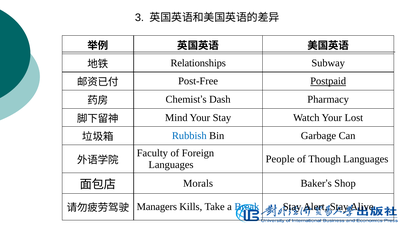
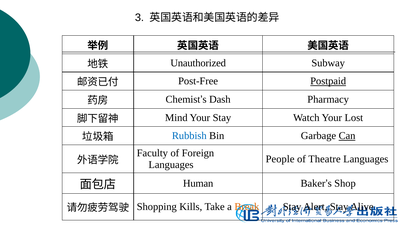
Relationships: Relationships -> Unauthorized (198, 63)
Can underline: none -> present (347, 136)
Though: Though -> Theatre (325, 159)
Morals: Morals -> Human (198, 183)
Managers: Managers -> Shopping (157, 207)
Break colour: blue -> orange (247, 207)
